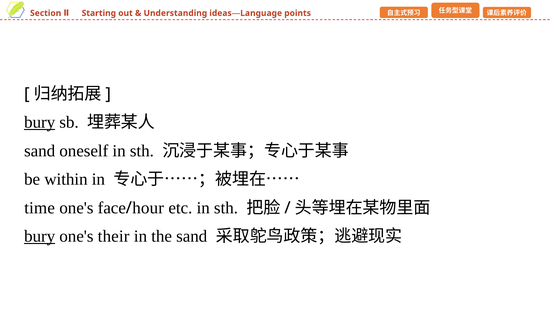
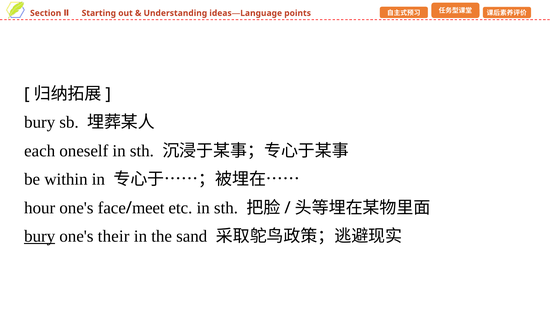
bury underline: present -> none (40, 122)
sand: sand -> each (40, 151)
time: time -> hour (40, 208)
hour: hour -> meet (148, 208)
